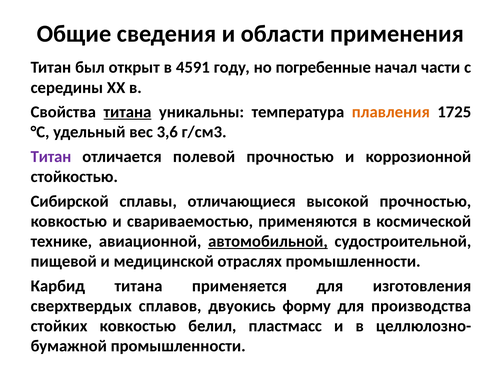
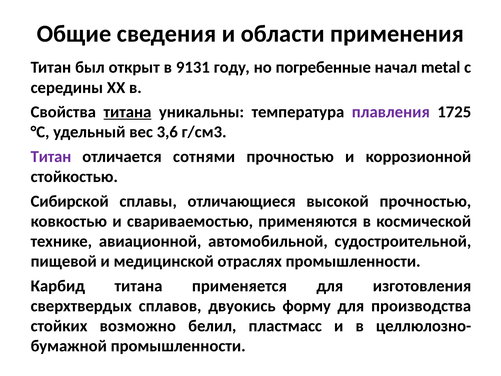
4591: 4591 -> 9131 (193, 67)
части: части -> metal (441, 67)
плавления colour: orange -> purple (391, 112)
полевой: полевой -> сотнями (204, 157)
автомобильной underline: present -> none (268, 241)
стойких ковкостью: ковкостью -> возможно (138, 326)
